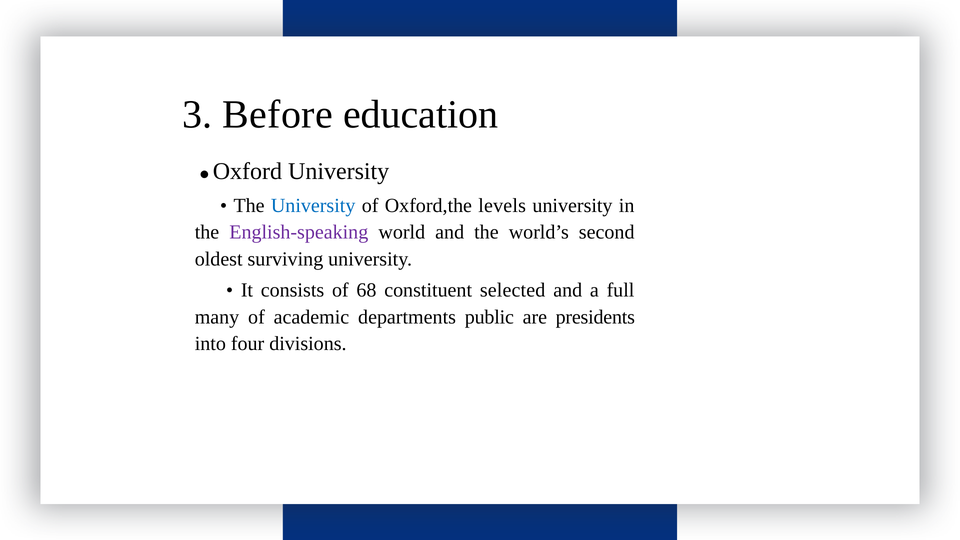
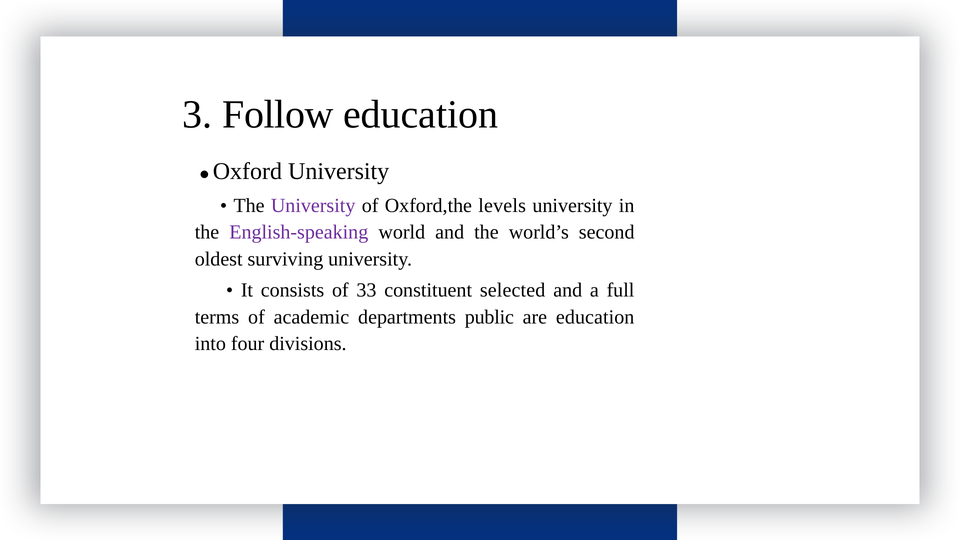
Before: Before -> Follow (278, 115)
University colour: blue -> purple (313, 206)
68: 68 -> 33 (366, 290)
many: many -> terms (217, 317)
are presidents: presidents -> education (595, 317)
